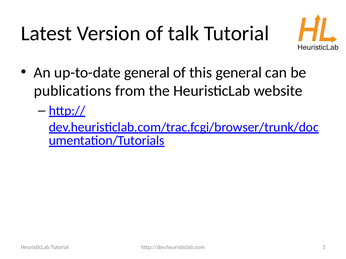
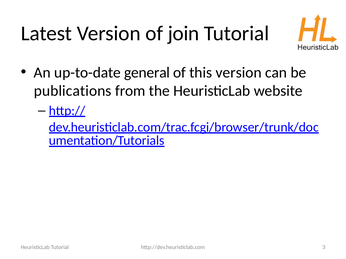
talk: talk -> join (184, 33)
this general: general -> version (239, 73)
